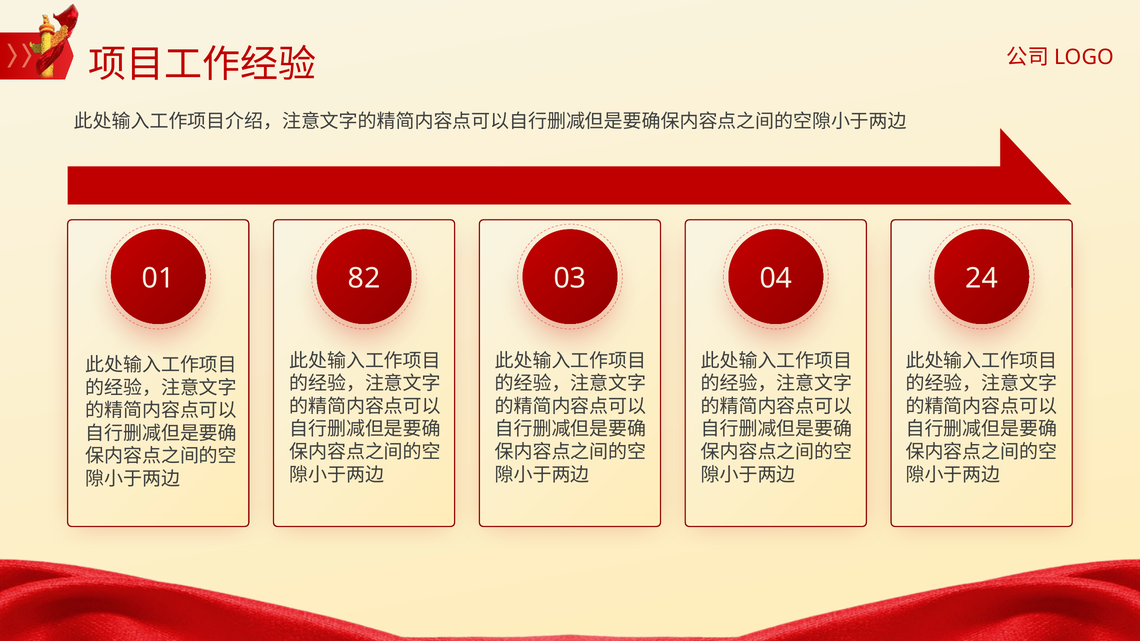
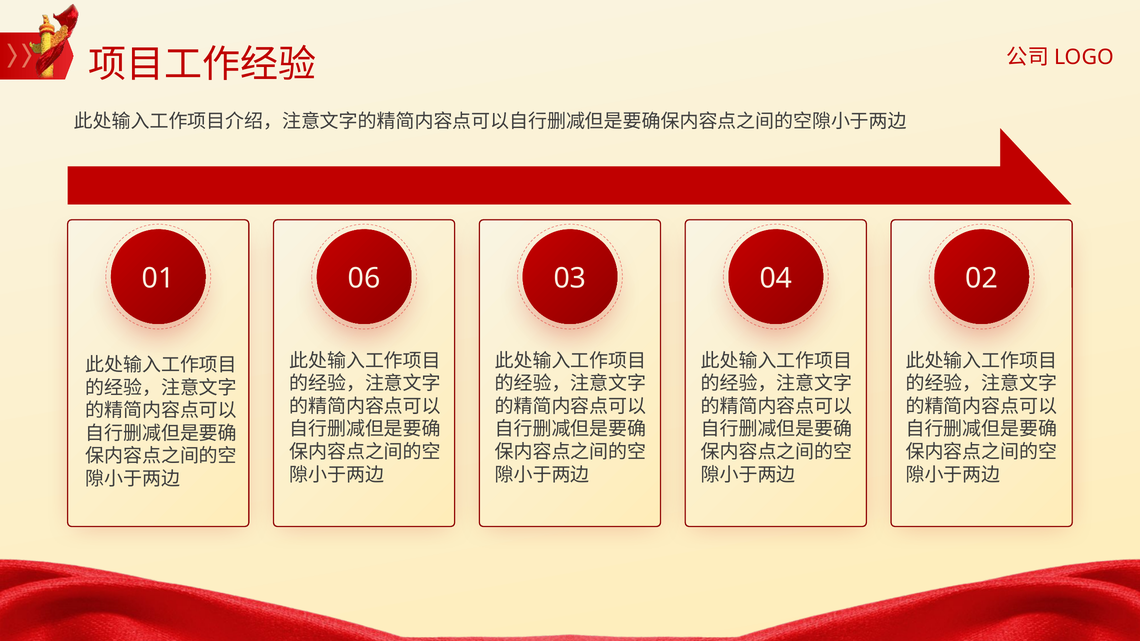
82: 82 -> 06 (364, 278)
24: 24 -> 02 (982, 278)
